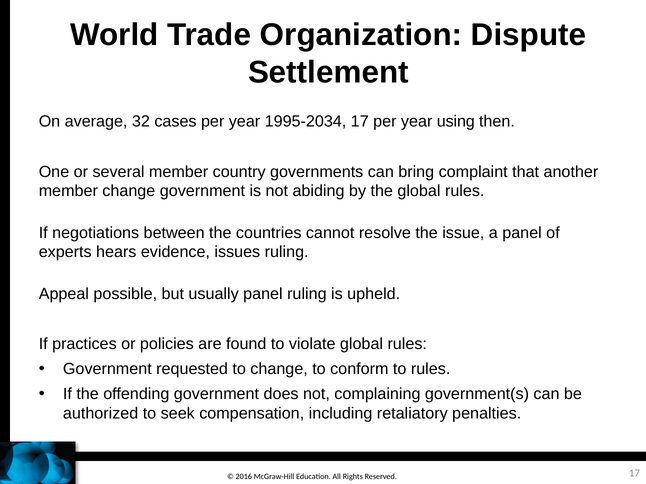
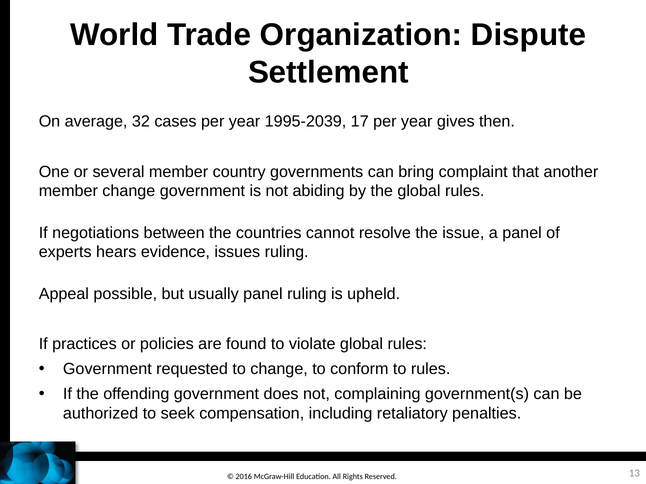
1995-2034: 1995-2034 -> 1995-2039 (306, 122)
using: using -> gives (456, 122)
Reserved 17: 17 -> 13 (634, 474)
